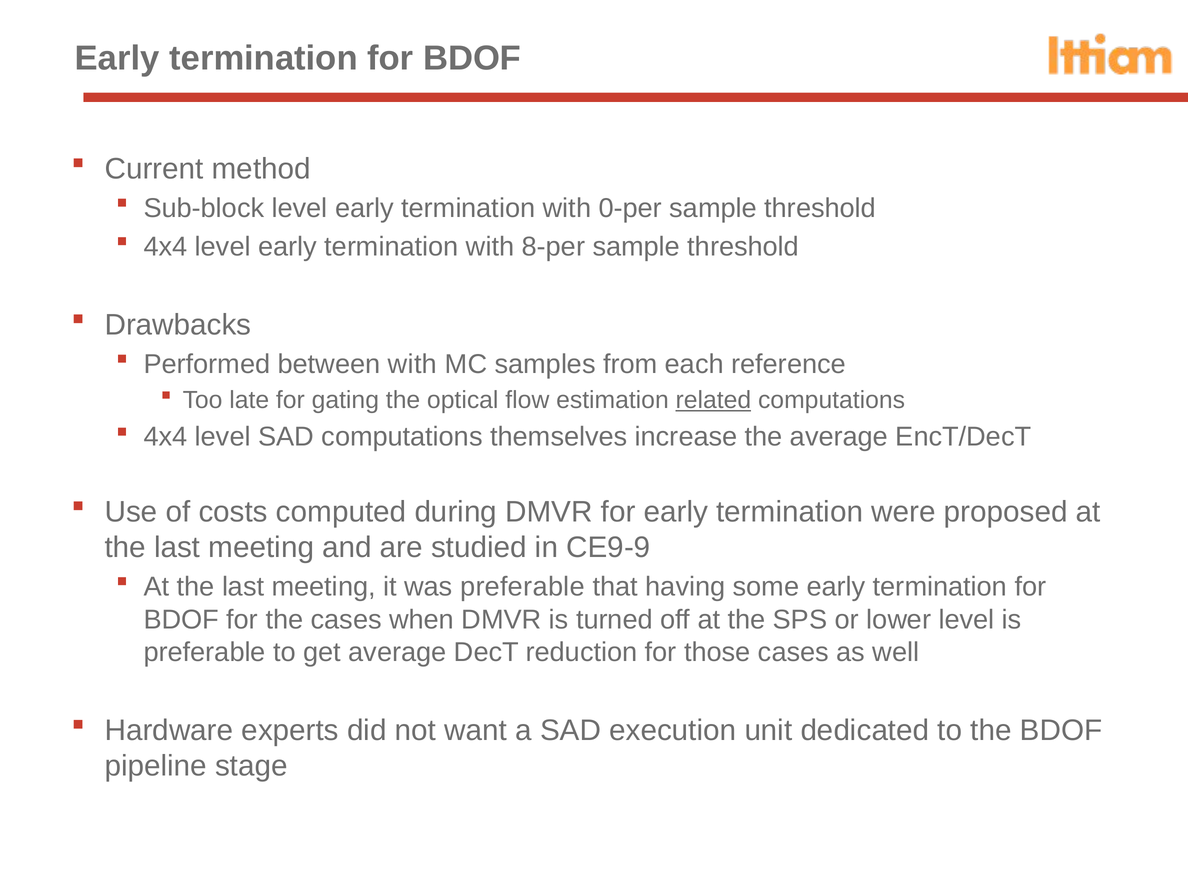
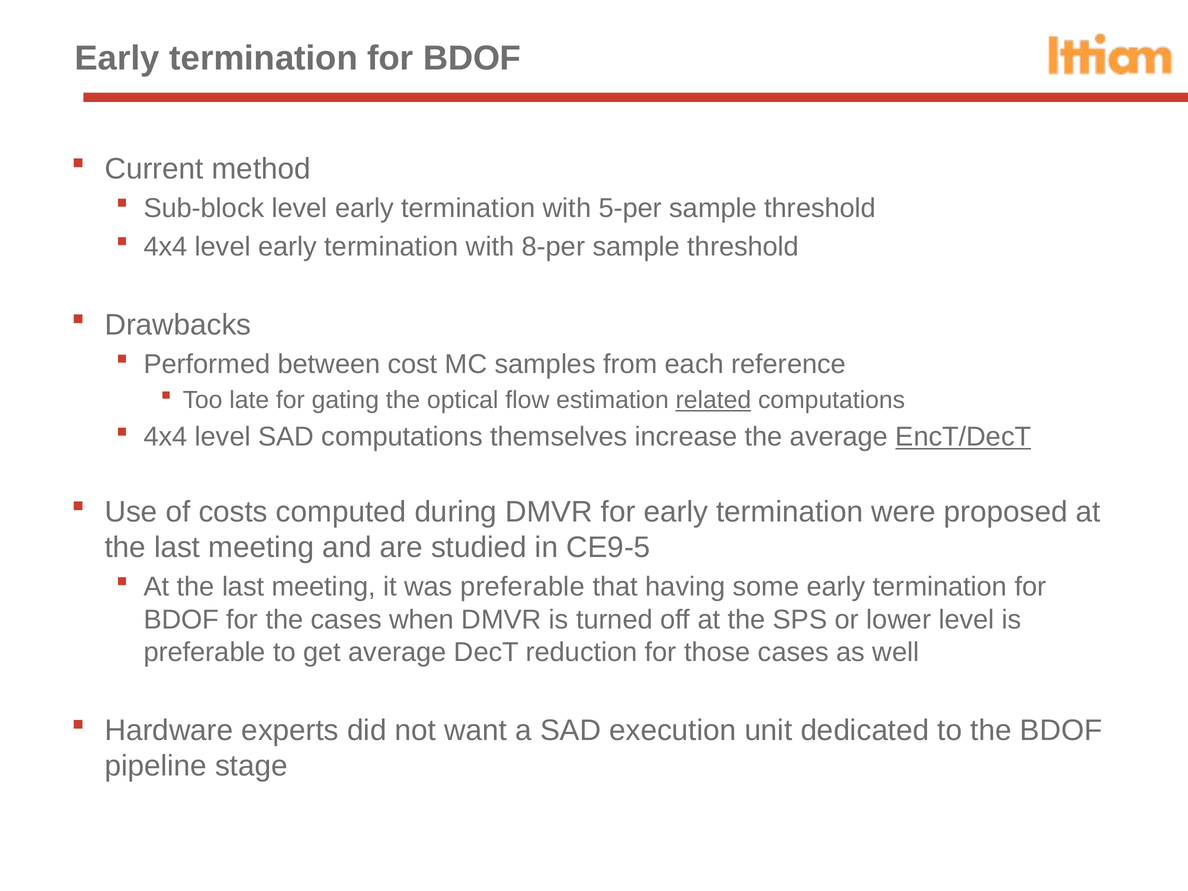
0-per: 0-per -> 5-per (630, 208)
between with: with -> cost (413, 364)
EncT/DecT underline: none -> present (963, 437)
CE9-9: CE9-9 -> CE9-5 (608, 548)
